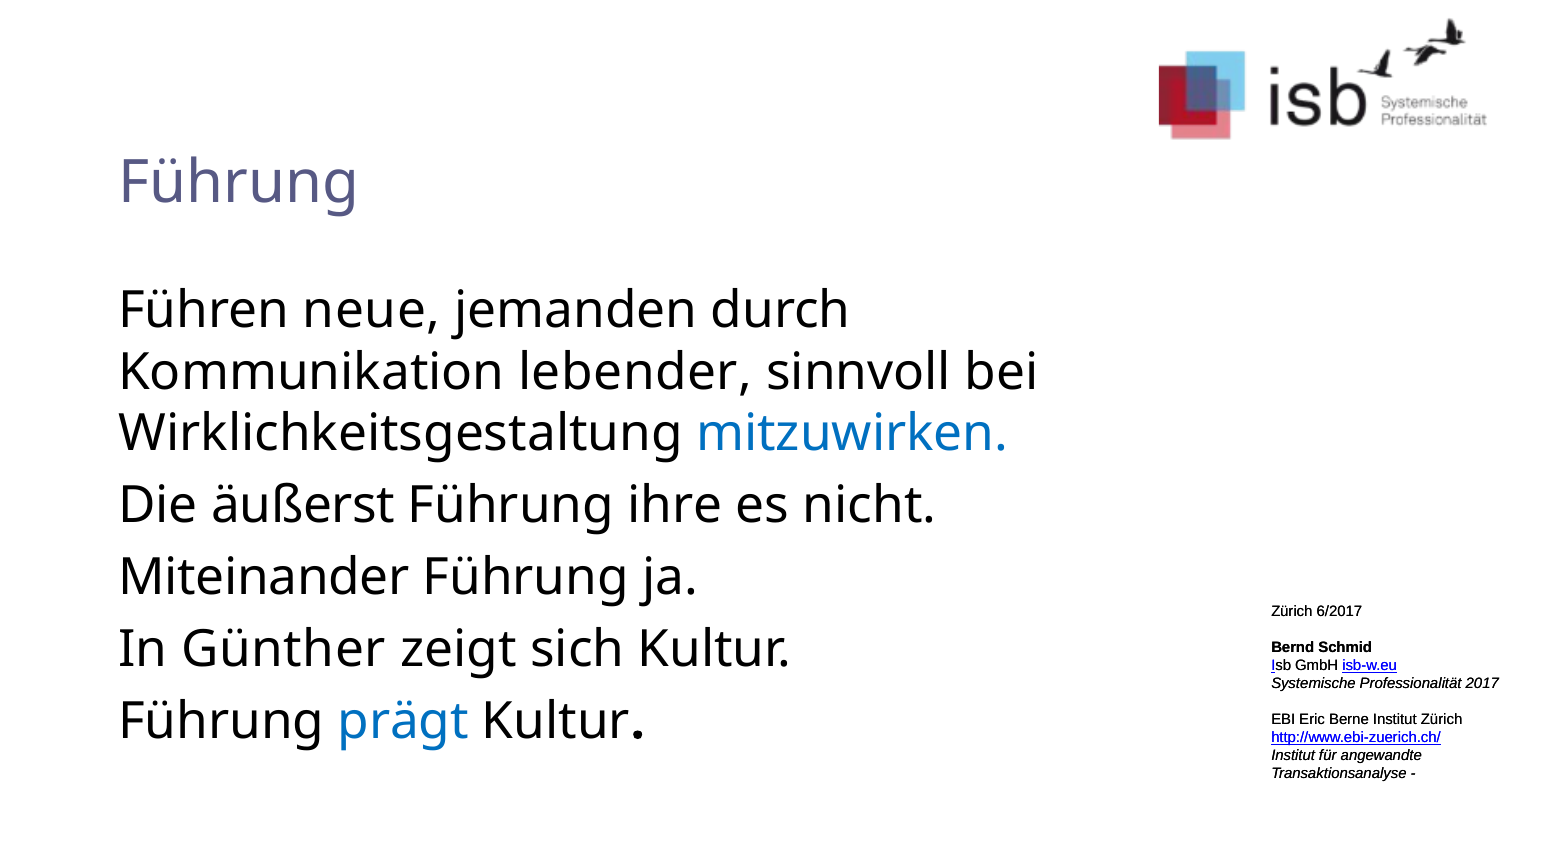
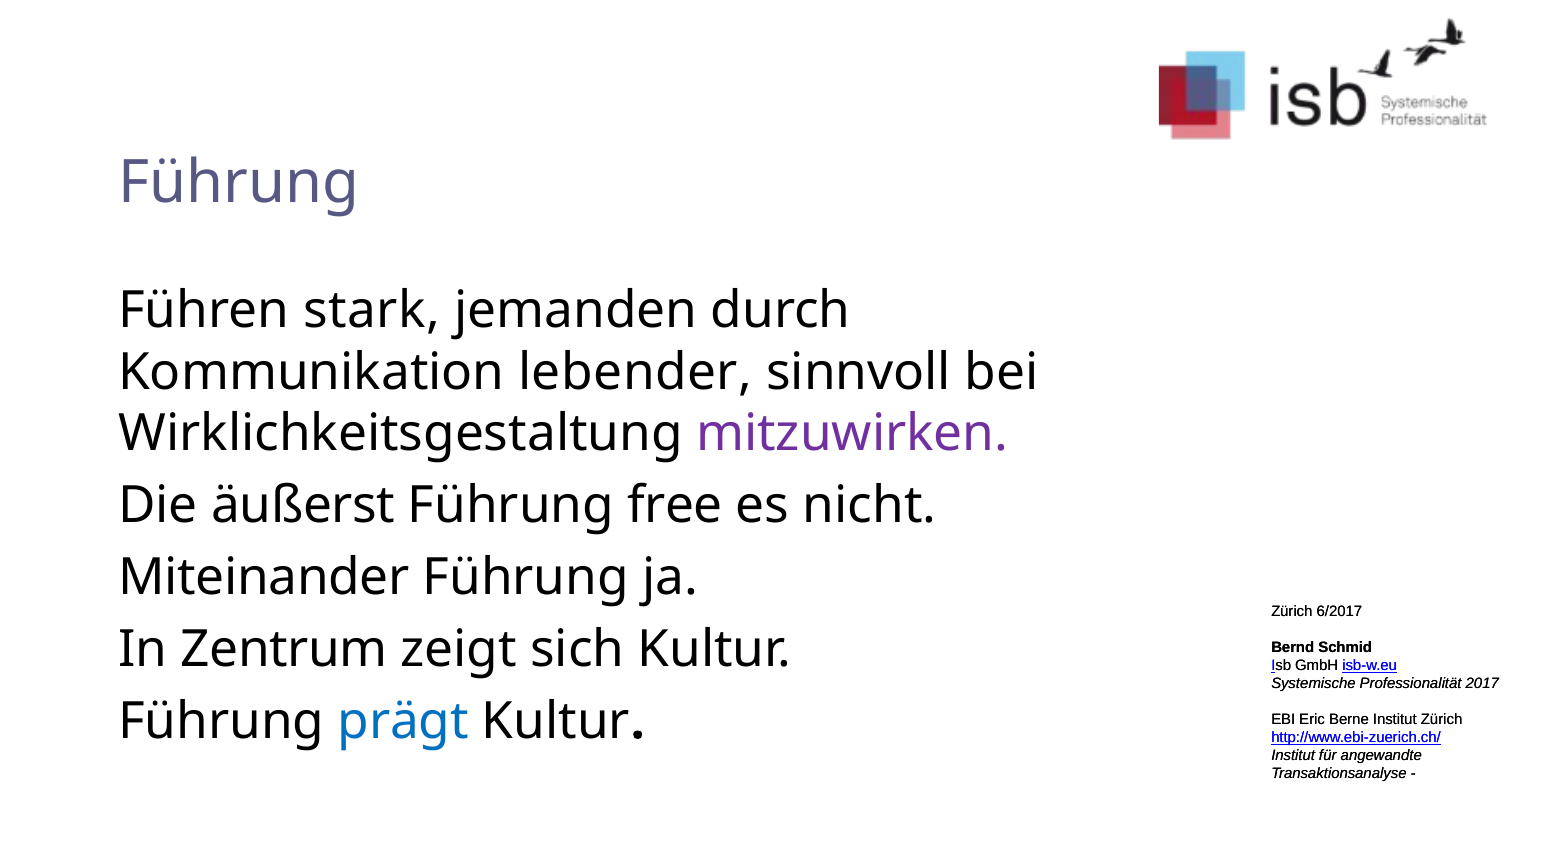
neue: neue -> stark (372, 310)
mitzuwirken colour: blue -> purple (852, 434)
ihre: ihre -> free (675, 506)
Günther: Günther -> Zentrum (284, 649)
